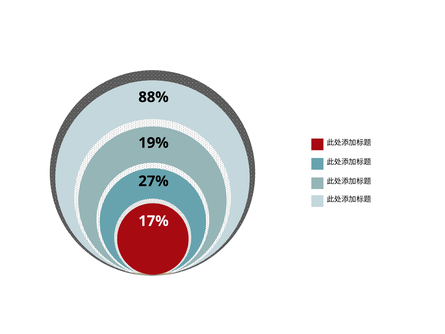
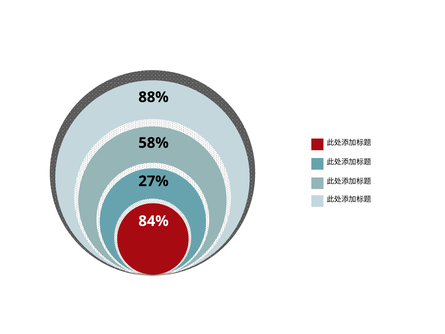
19%: 19% -> 58% (154, 143)
17%: 17% -> 84% (154, 221)
